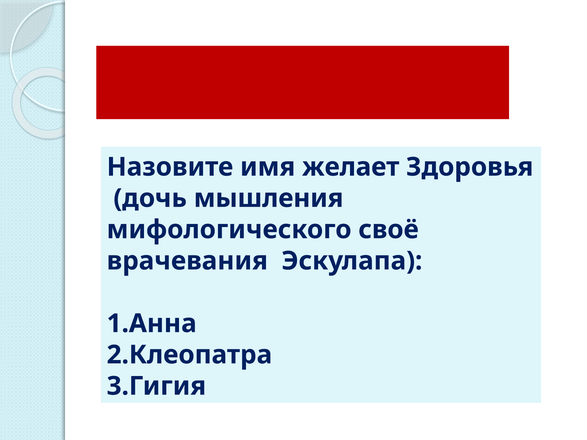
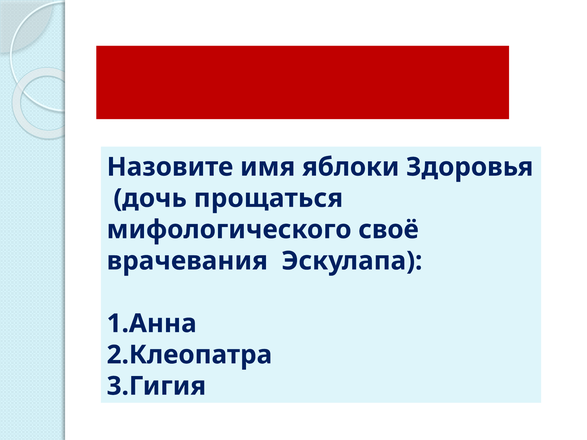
желает: желает -> яблоки (351, 167)
мышления: мышления -> прощаться (268, 198)
